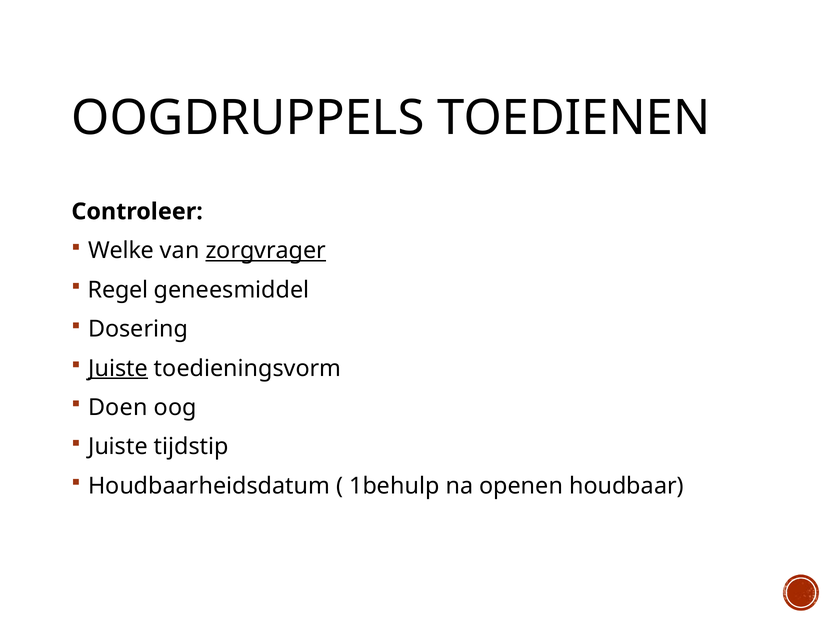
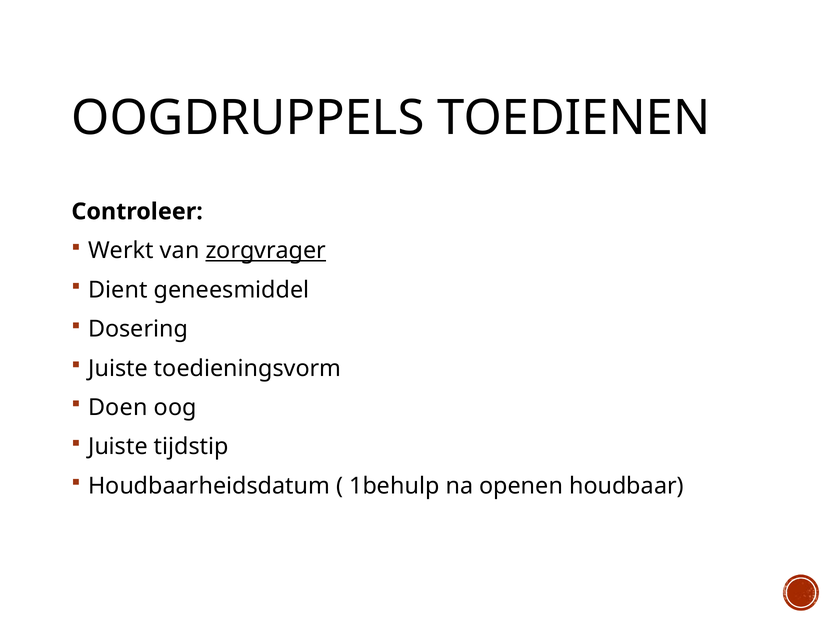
Welke: Welke -> Werkt (121, 251)
Regel: Regel -> Dient (118, 290)
Juiste underline: present -> none (118, 368)
